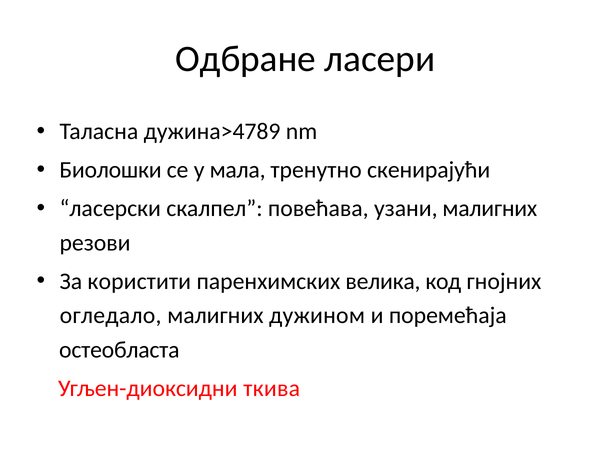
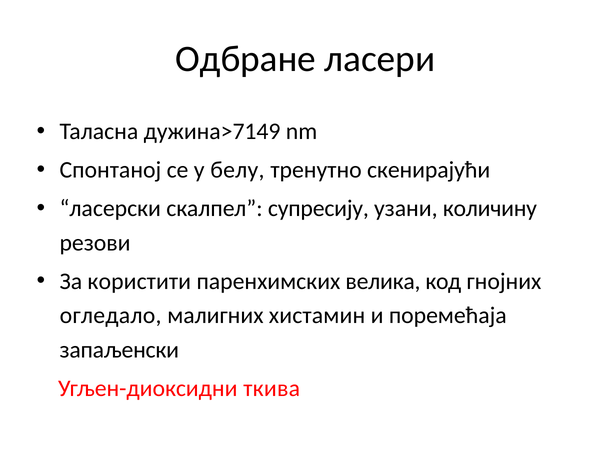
дужина>4789: дужина>4789 -> дужина>7149 (212, 132)
Биолошки: Биолошки -> Спонтаној (110, 170)
мала: мала -> белу (237, 170)
повећава: повећава -> супресију (318, 209)
узани малигних: малигних -> количину (490, 209)
дужином: дужином -> хистамин (317, 316)
остеобласта: остеобласта -> запаљенски (119, 350)
